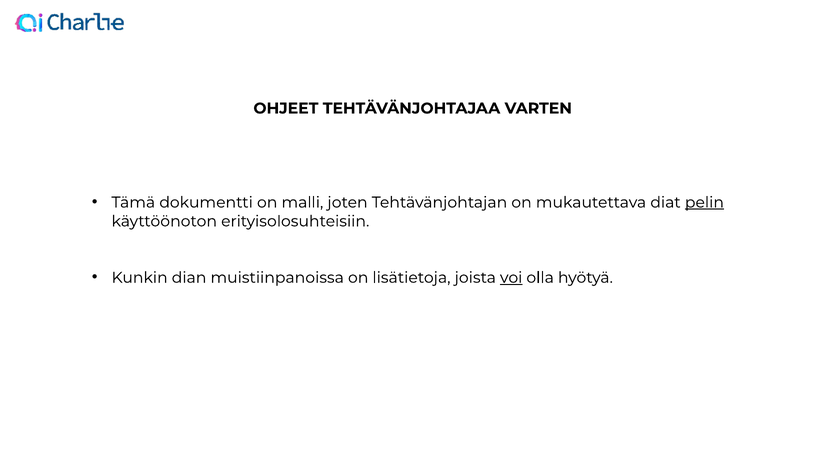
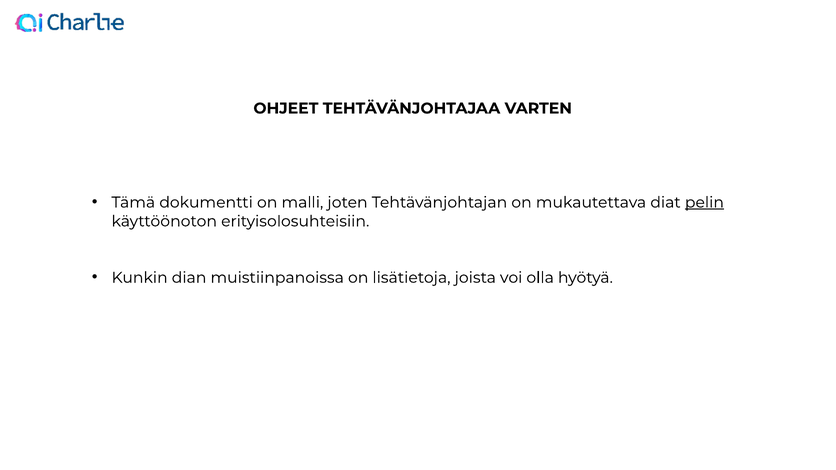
voi underline: present -> none (511, 278)
